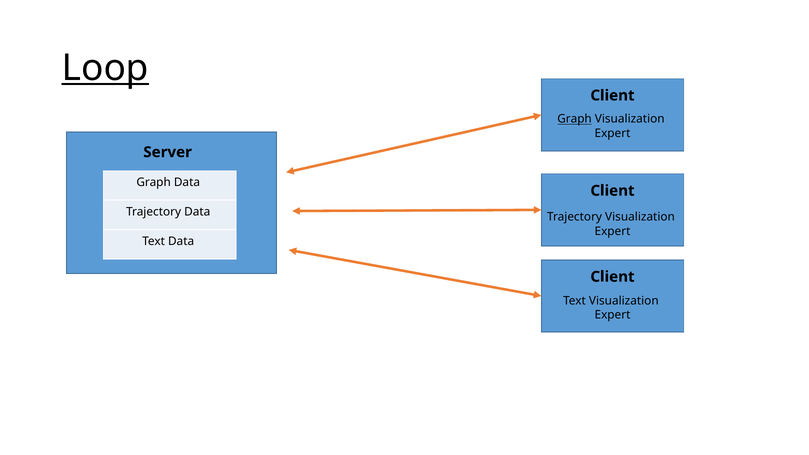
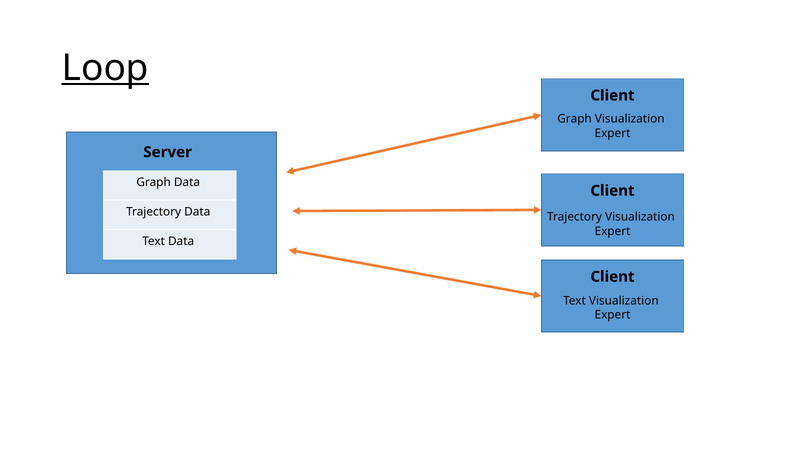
Graph underline: present -> none (575, 119)
